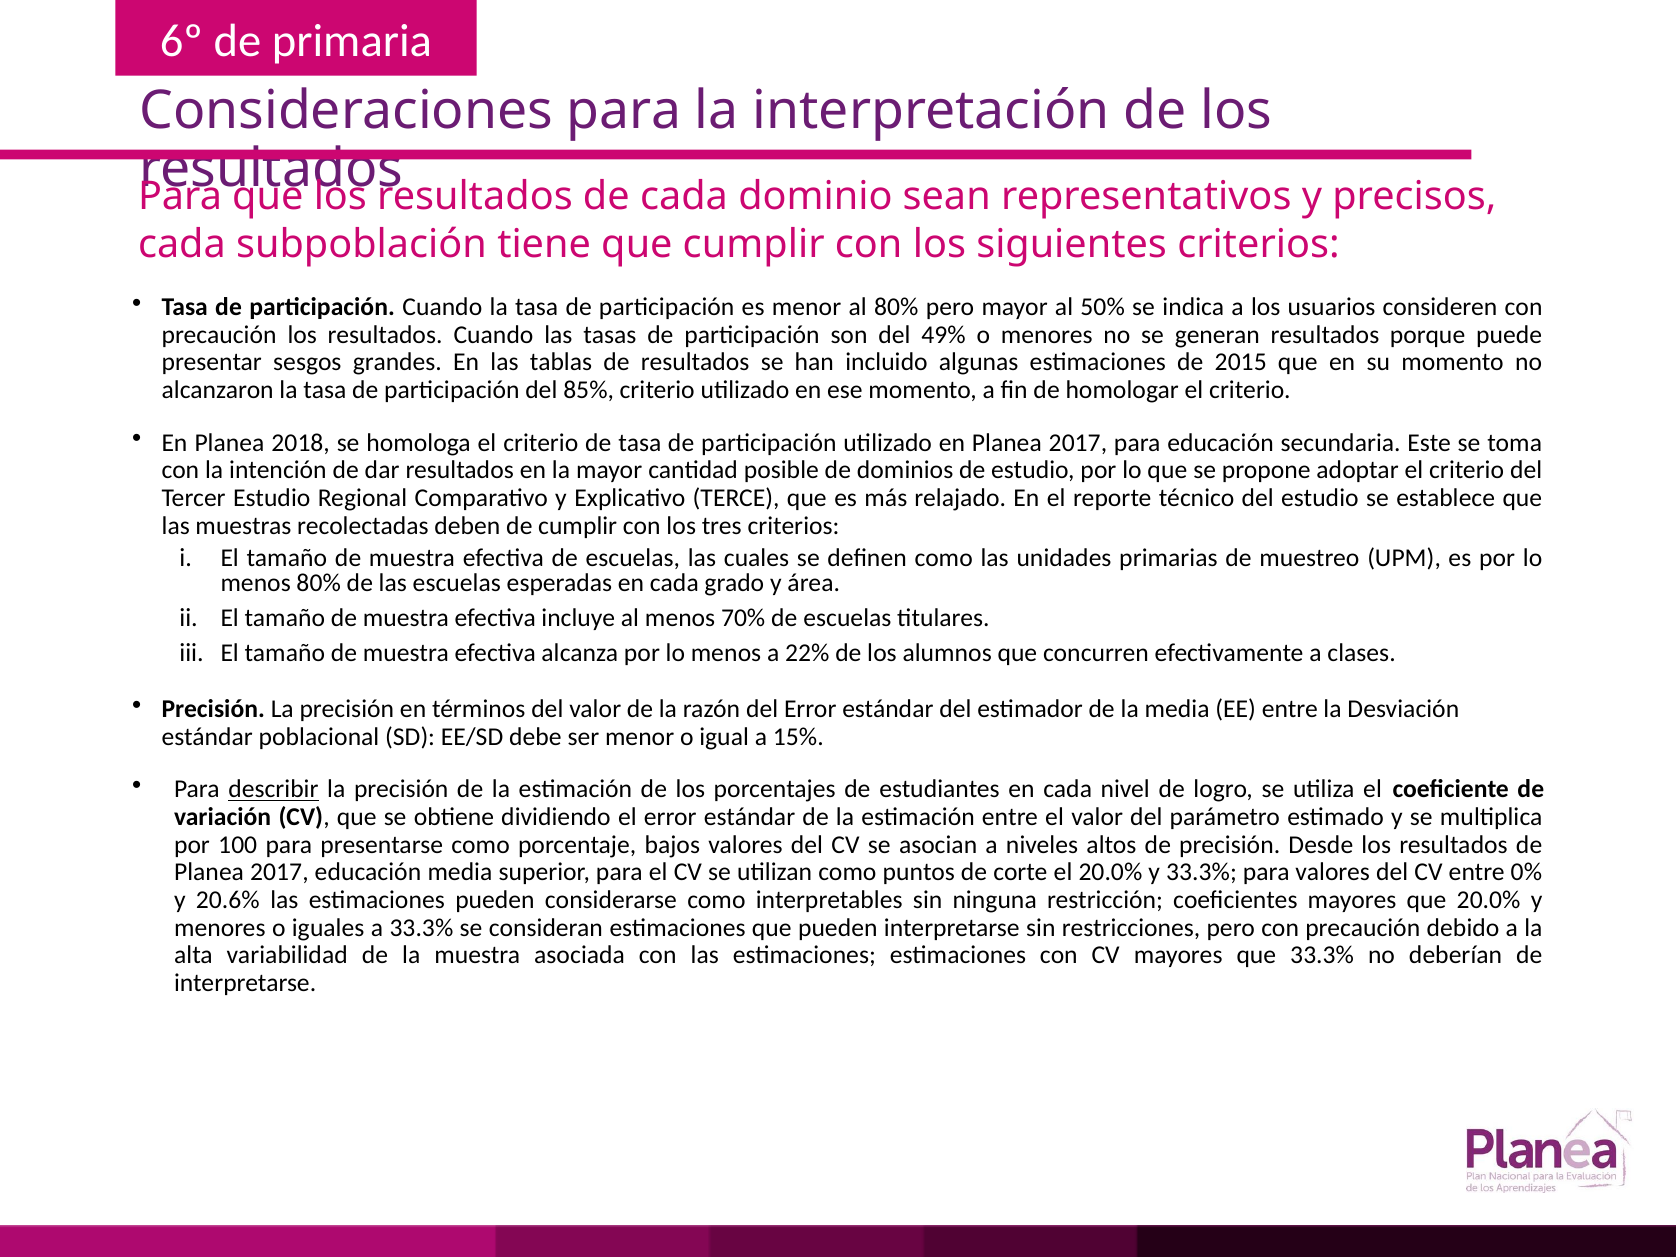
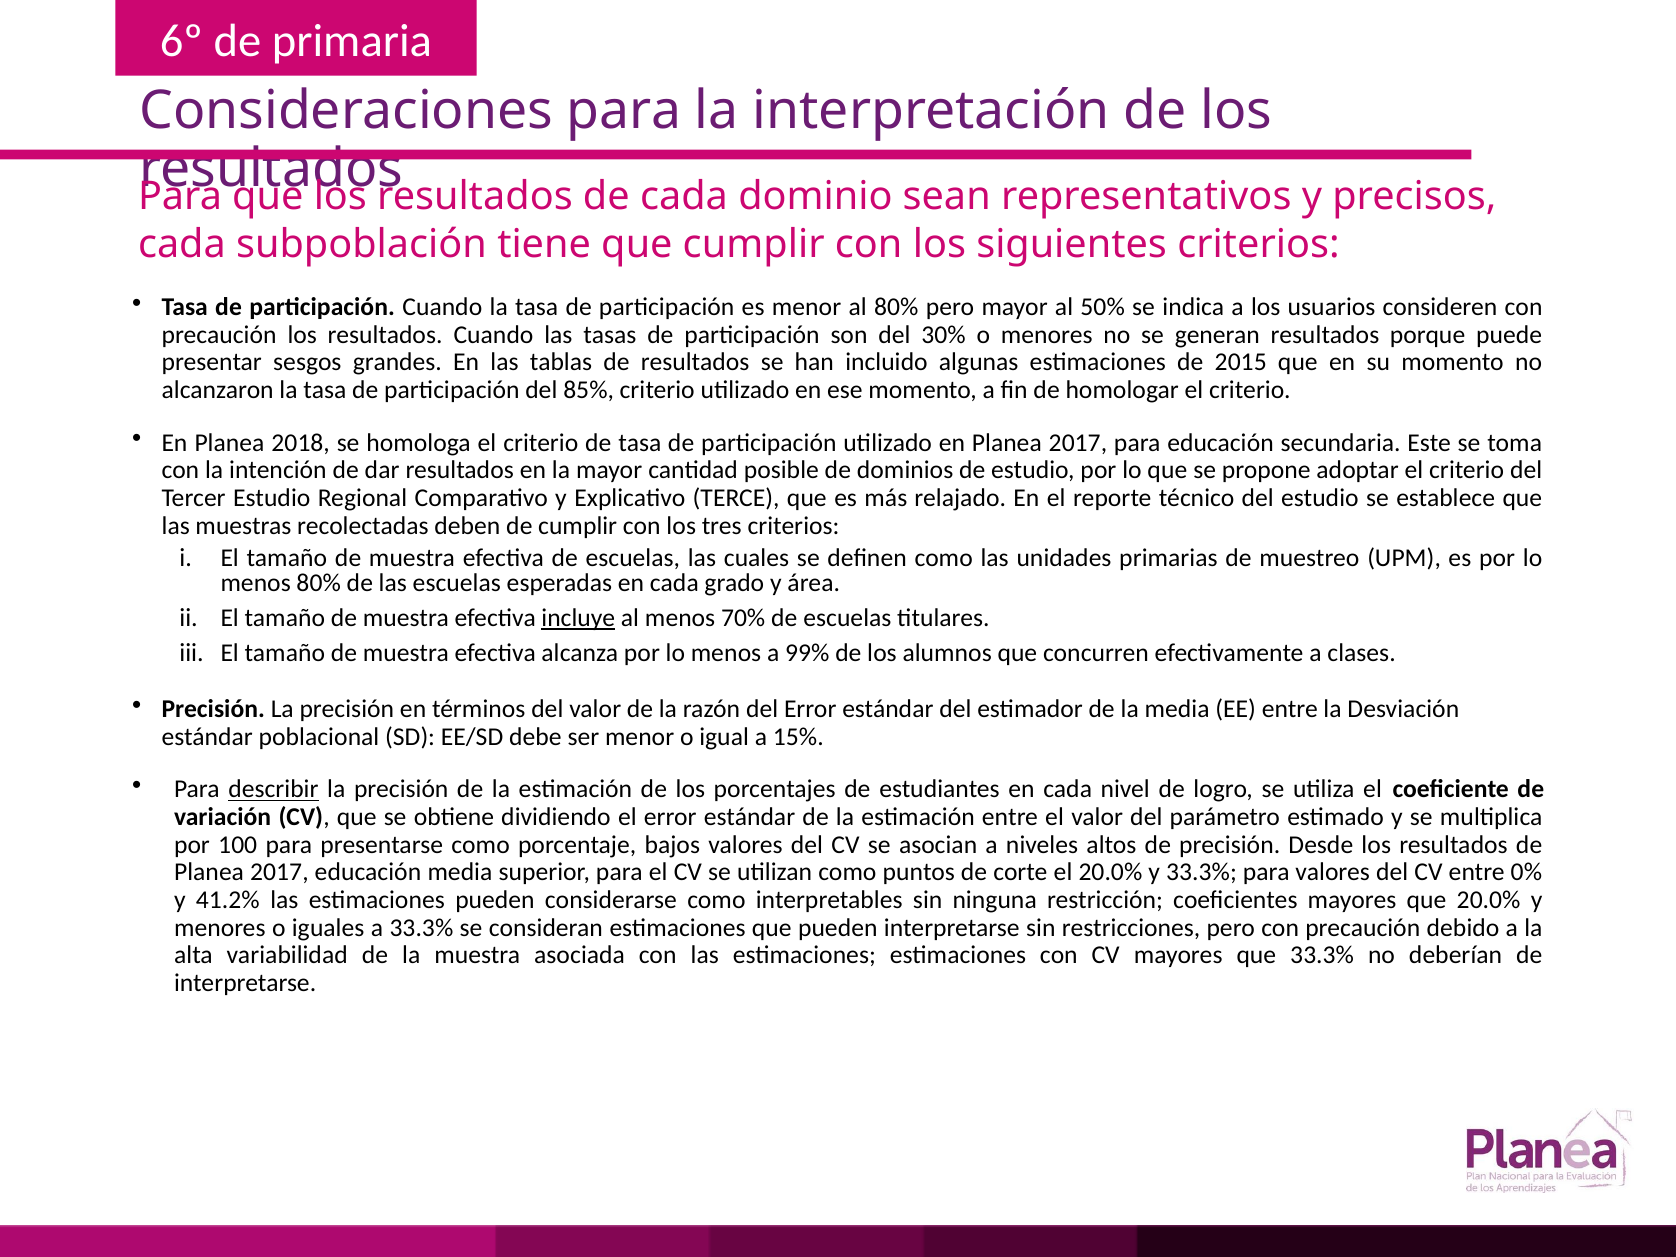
49%: 49% -> 30% (943, 335)
incluye underline: none -> present (578, 618)
22%: 22% -> 99% (807, 653)
20.6%: 20.6% -> 41.2% (228, 900)
